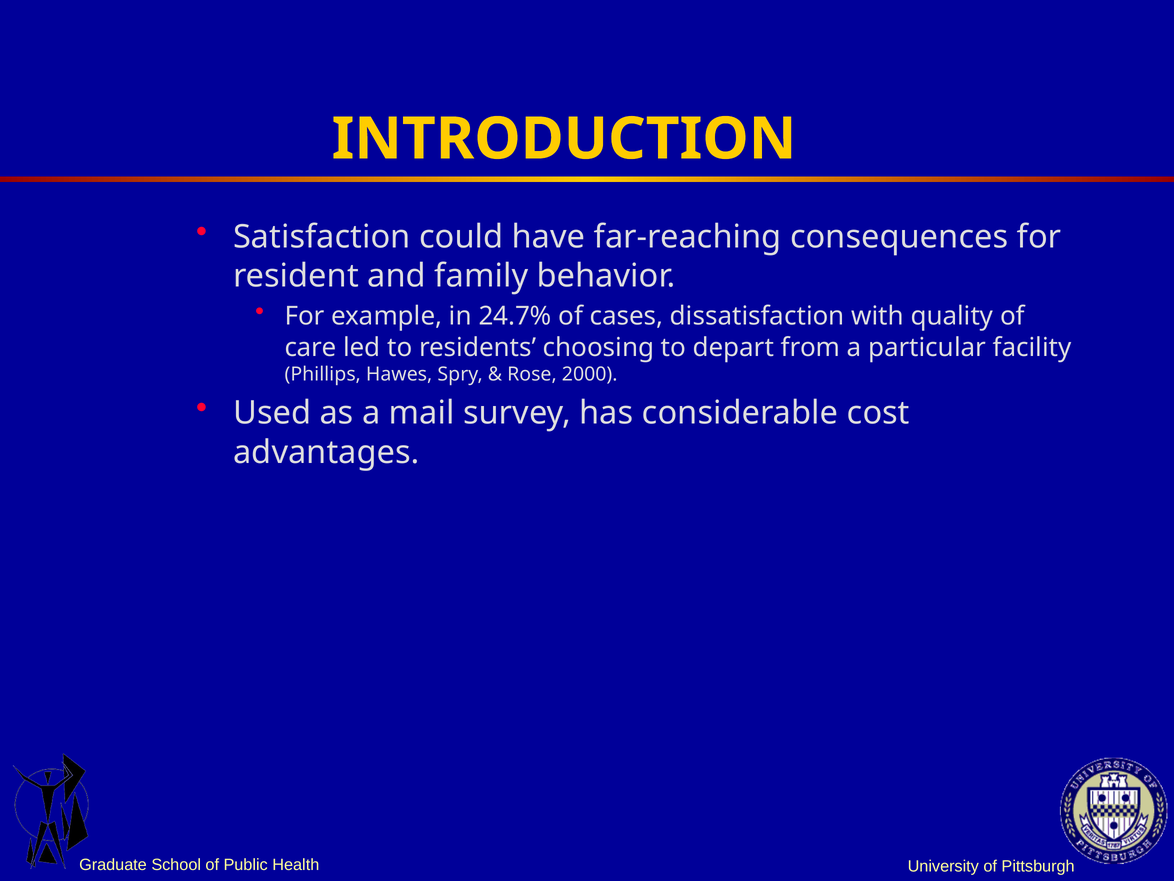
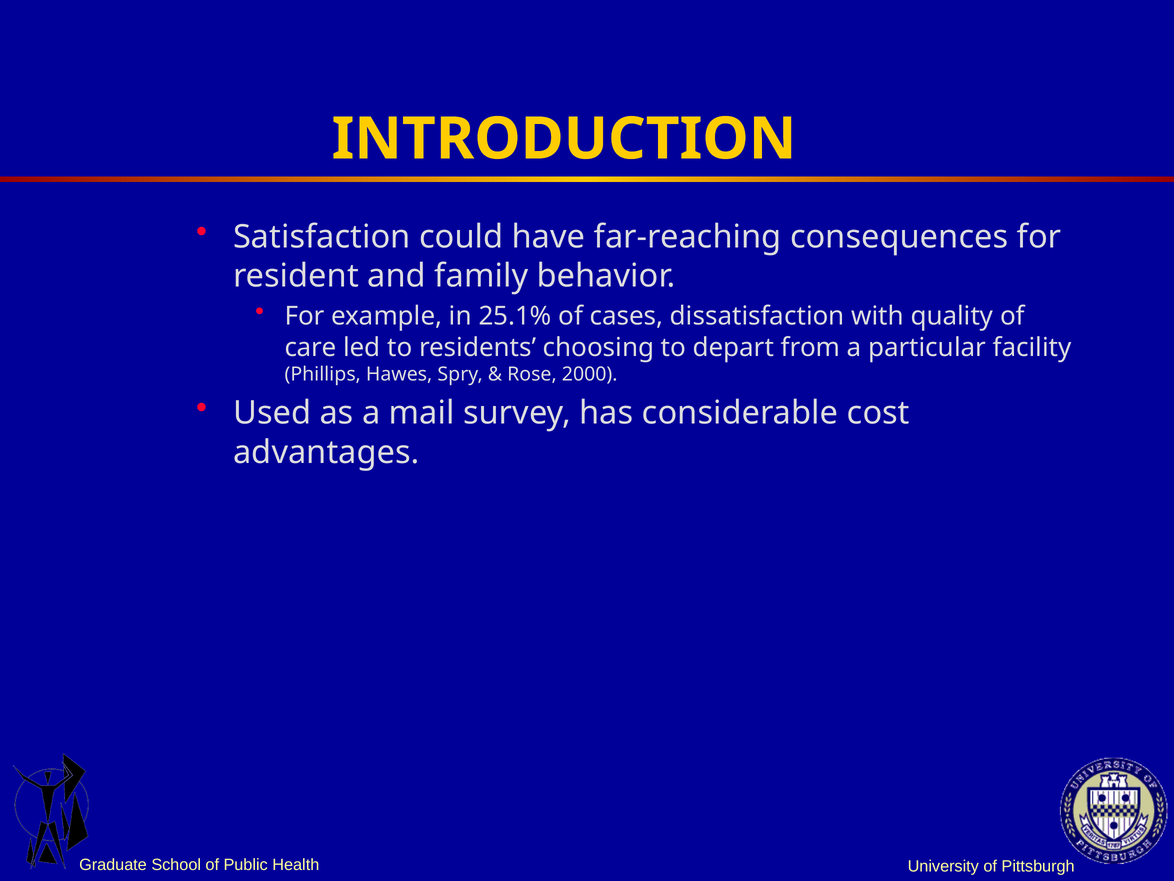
24.7%: 24.7% -> 25.1% (515, 316)
